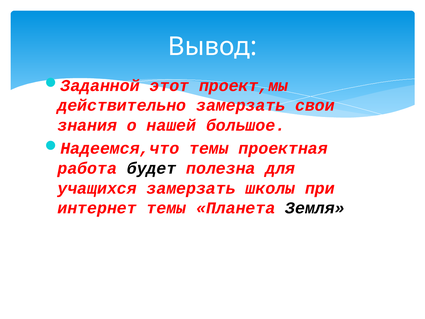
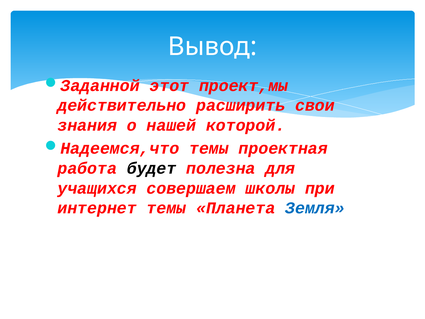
действительно замерзать: замерзать -> расширить (241, 105)
большое: большое -> которой (246, 125)
учащихся замерзать: замерзать -> совершаем (191, 188)
Земля colour: black -> blue (315, 208)
